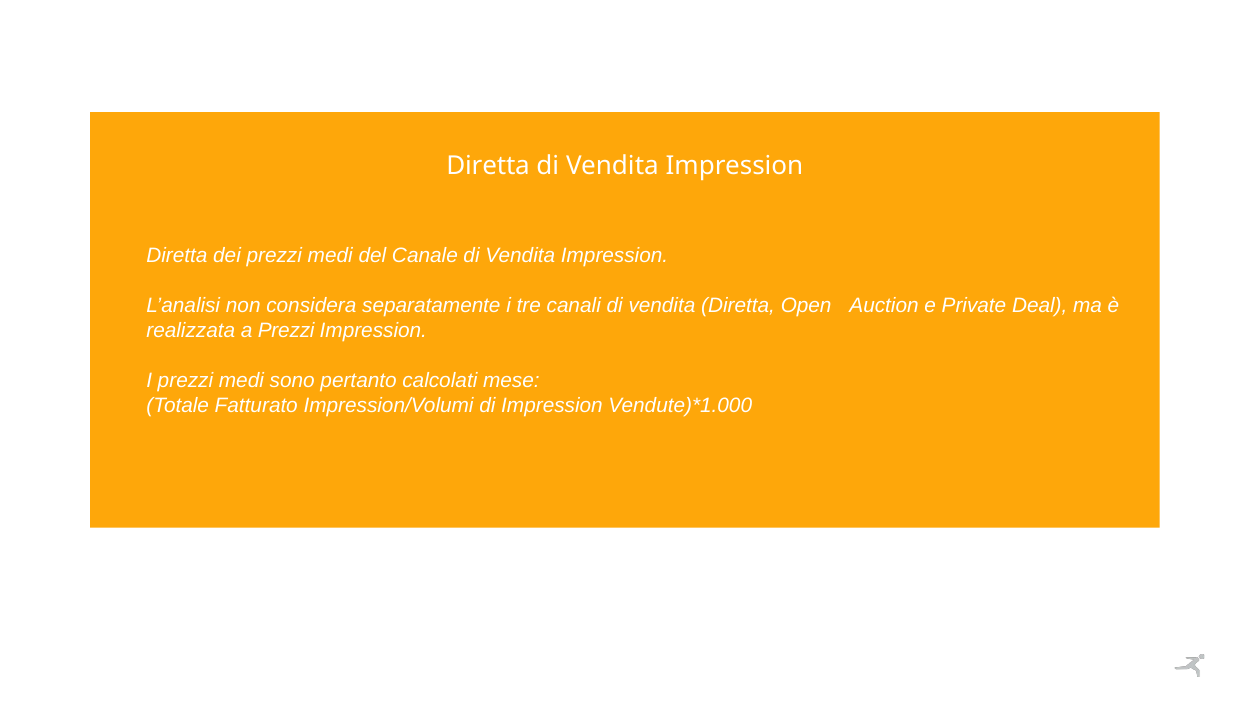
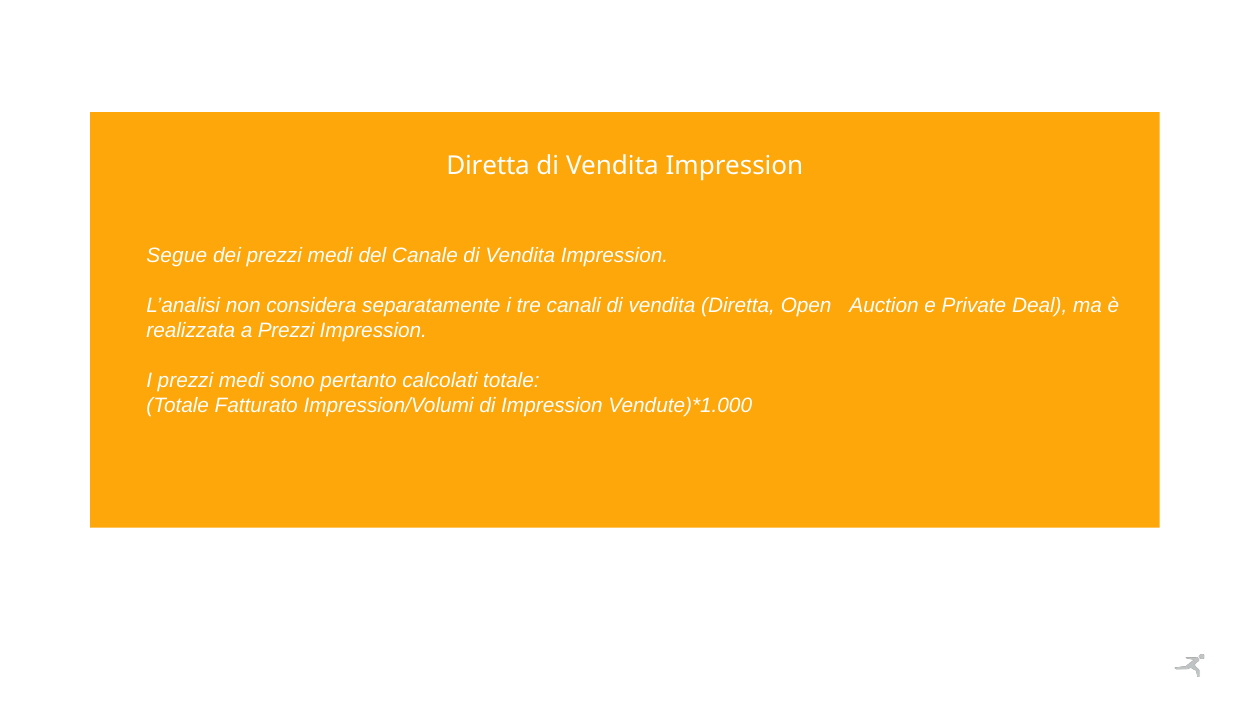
Diretta: Diretta -> Segue (177, 256)
calcolati mese: mese -> totale (511, 381)
